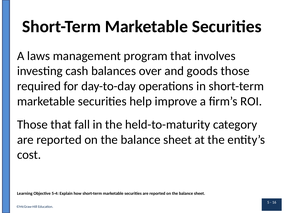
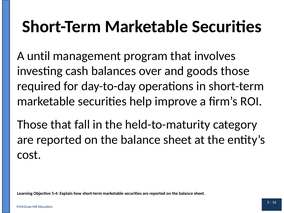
laws: laws -> until (39, 56)
